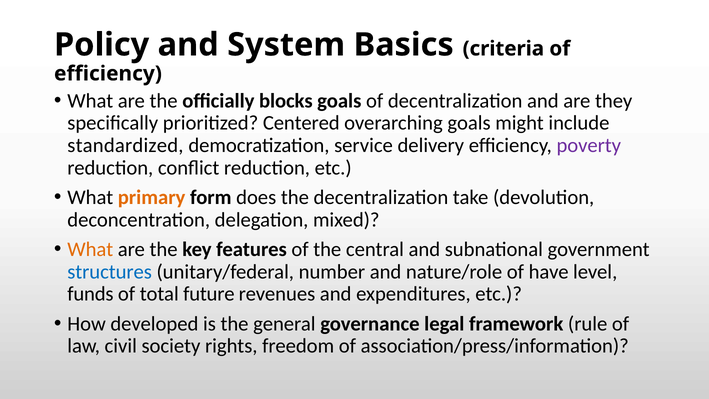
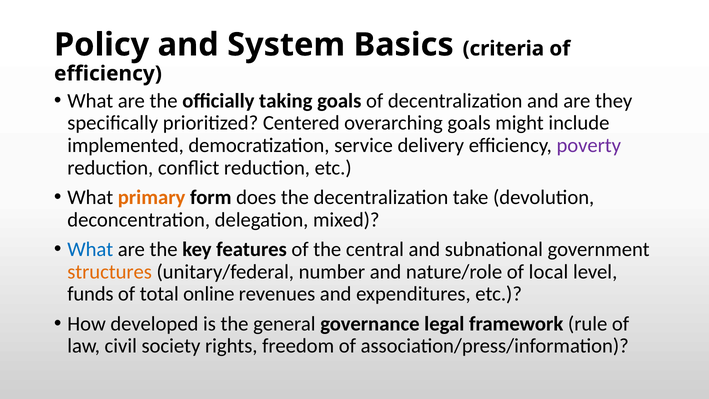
blocks: blocks -> taking (286, 101)
standardized: standardized -> implemented (126, 145)
What colour: orange -> blue (90, 249)
structures colour: blue -> orange (110, 272)
have: have -> local (549, 272)
future: future -> online (209, 294)
